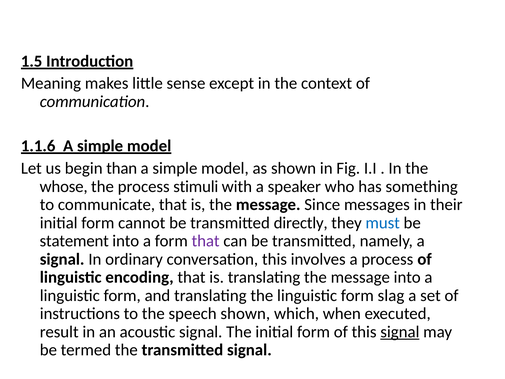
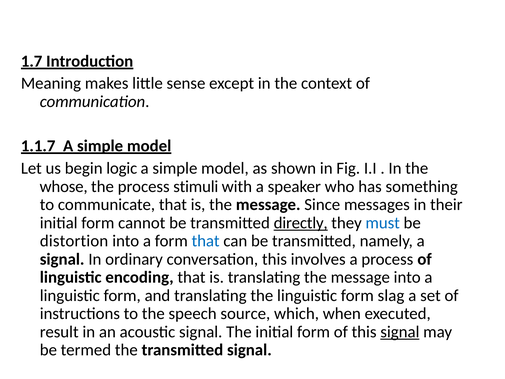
1.5: 1.5 -> 1.7 (32, 61)
1.1.6: 1.1.6 -> 1.1.7 (38, 146)
than: than -> logic (122, 168)
directly underline: none -> present (301, 223)
statement: statement -> distortion (74, 241)
that colour: purple -> blue (206, 241)
speech shown: shown -> source (245, 314)
